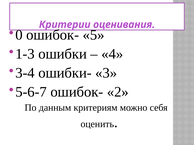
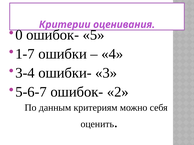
1-3: 1-3 -> 1-7 (25, 54)
